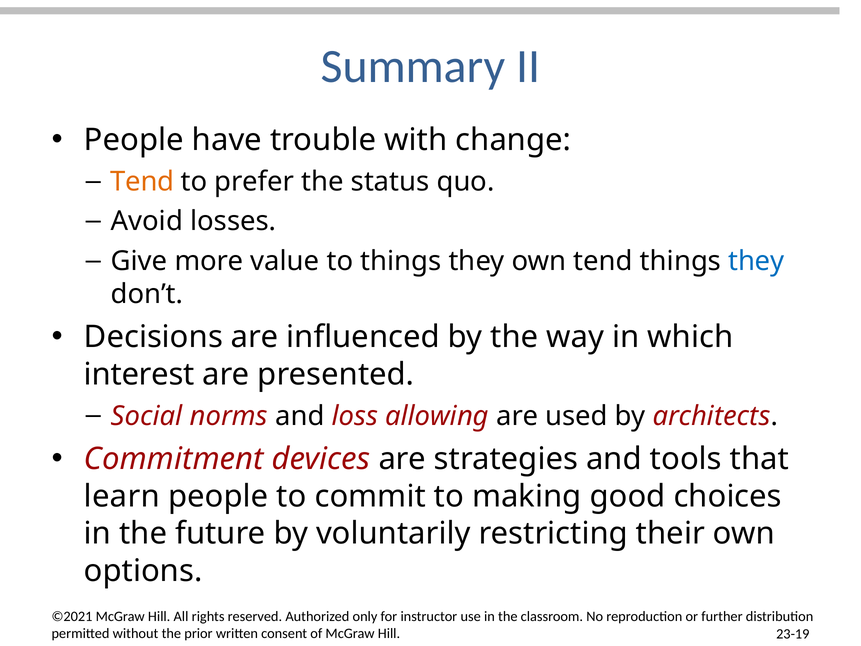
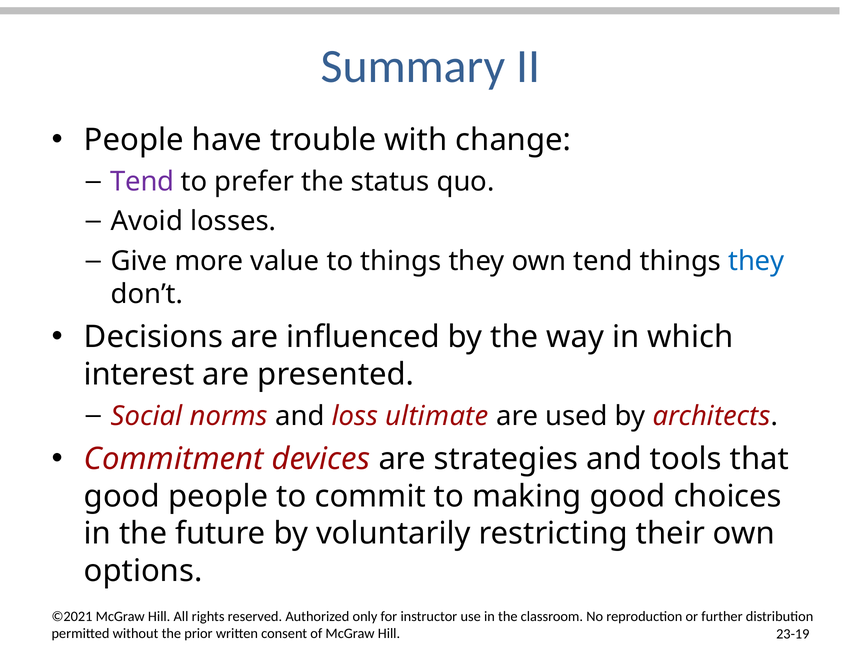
Tend colour: orange -> purple (142, 182)
allowing: allowing -> ultimate (437, 416)
learn: learn -> good (122, 496)
